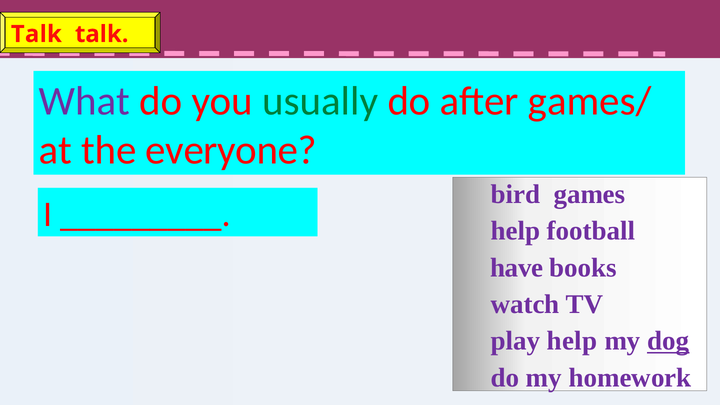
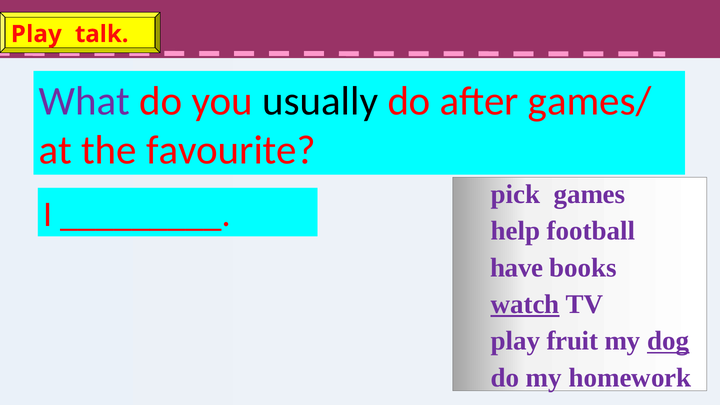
Talk: Talk -> Play (36, 34)
usually colour: green -> black (320, 101)
everyone: everyone -> favourite (231, 150)
bird: bird -> pick (515, 194)
watch underline: none -> present (525, 304)
play help: help -> fruit (572, 341)
